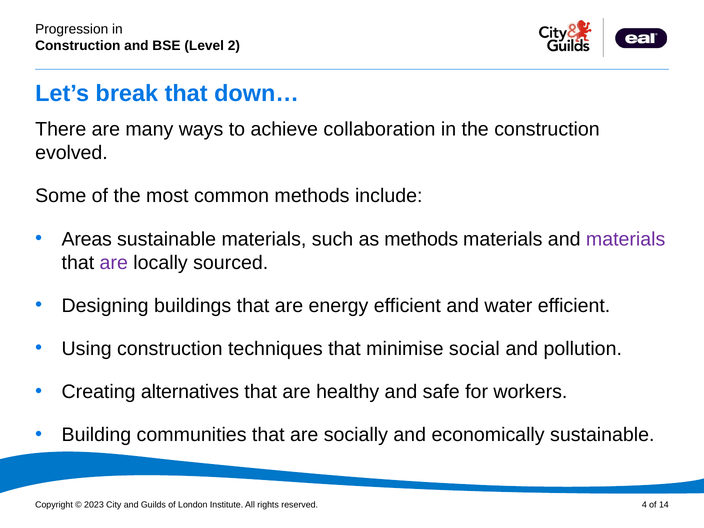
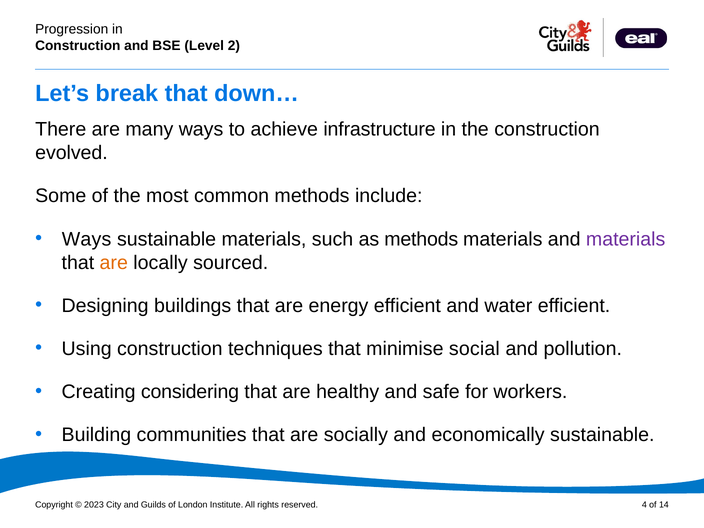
collaboration: collaboration -> infrastructure (380, 130)
Areas: Areas -> Ways (87, 239)
are colour: purple -> orange (114, 263)
alternatives: alternatives -> considering (190, 392)
